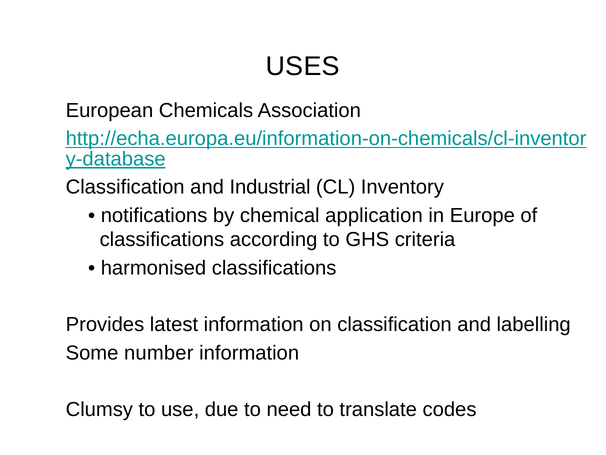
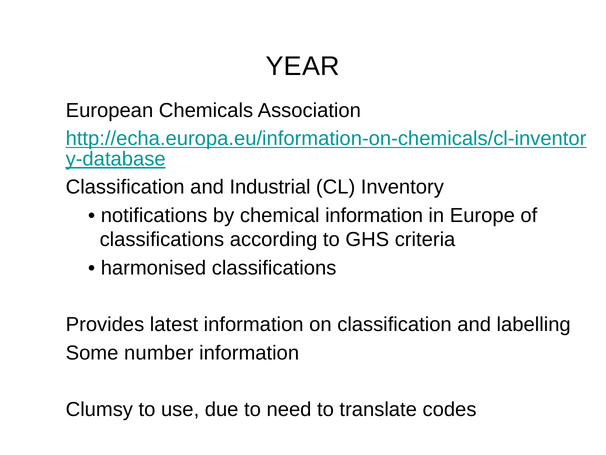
USES: USES -> YEAR (303, 67)
chemical application: application -> information (374, 215)
